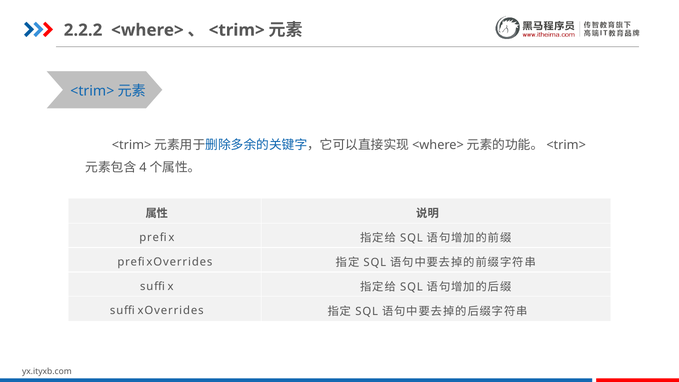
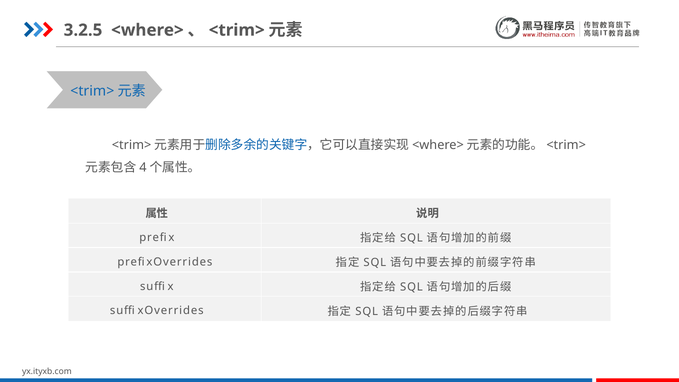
2.2.2: 2.2.2 -> 3.2.5 (83, 30)
